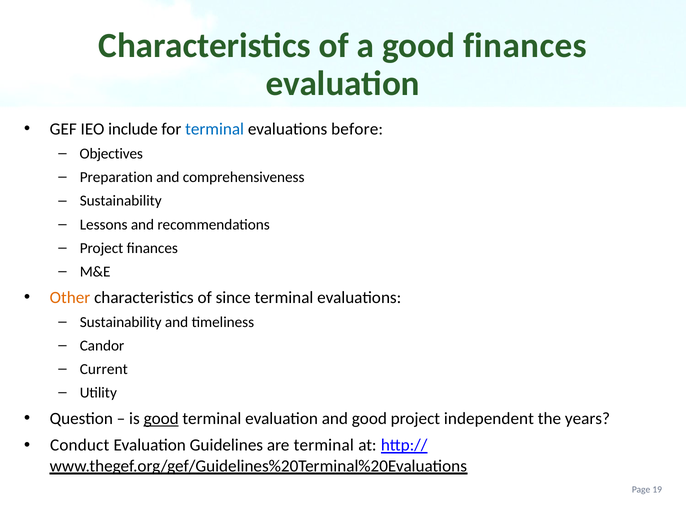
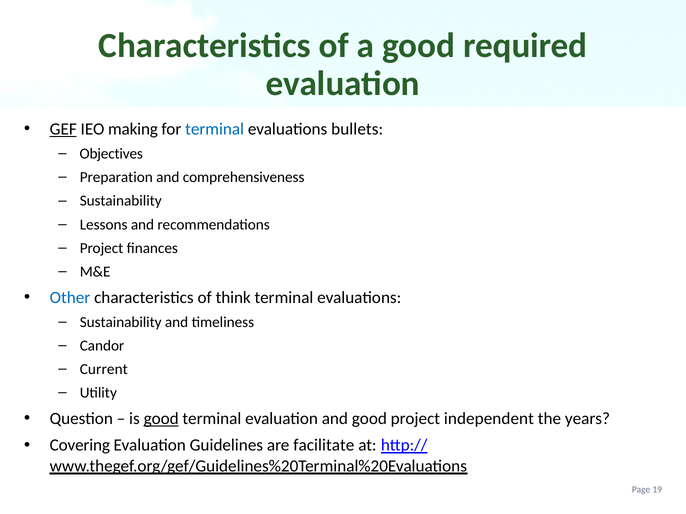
good finances: finances -> required (525, 46)
GEF underline: none -> present (63, 129)
include: include -> making (133, 129)
before: before -> bullets (357, 129)
Other colour: orange -> blue (70, 298)
since: since -> think (233, 298)
Conduct: Conduct -> Covering (80, 446)
are terminal: terminal -> facilitate (324, 446)
